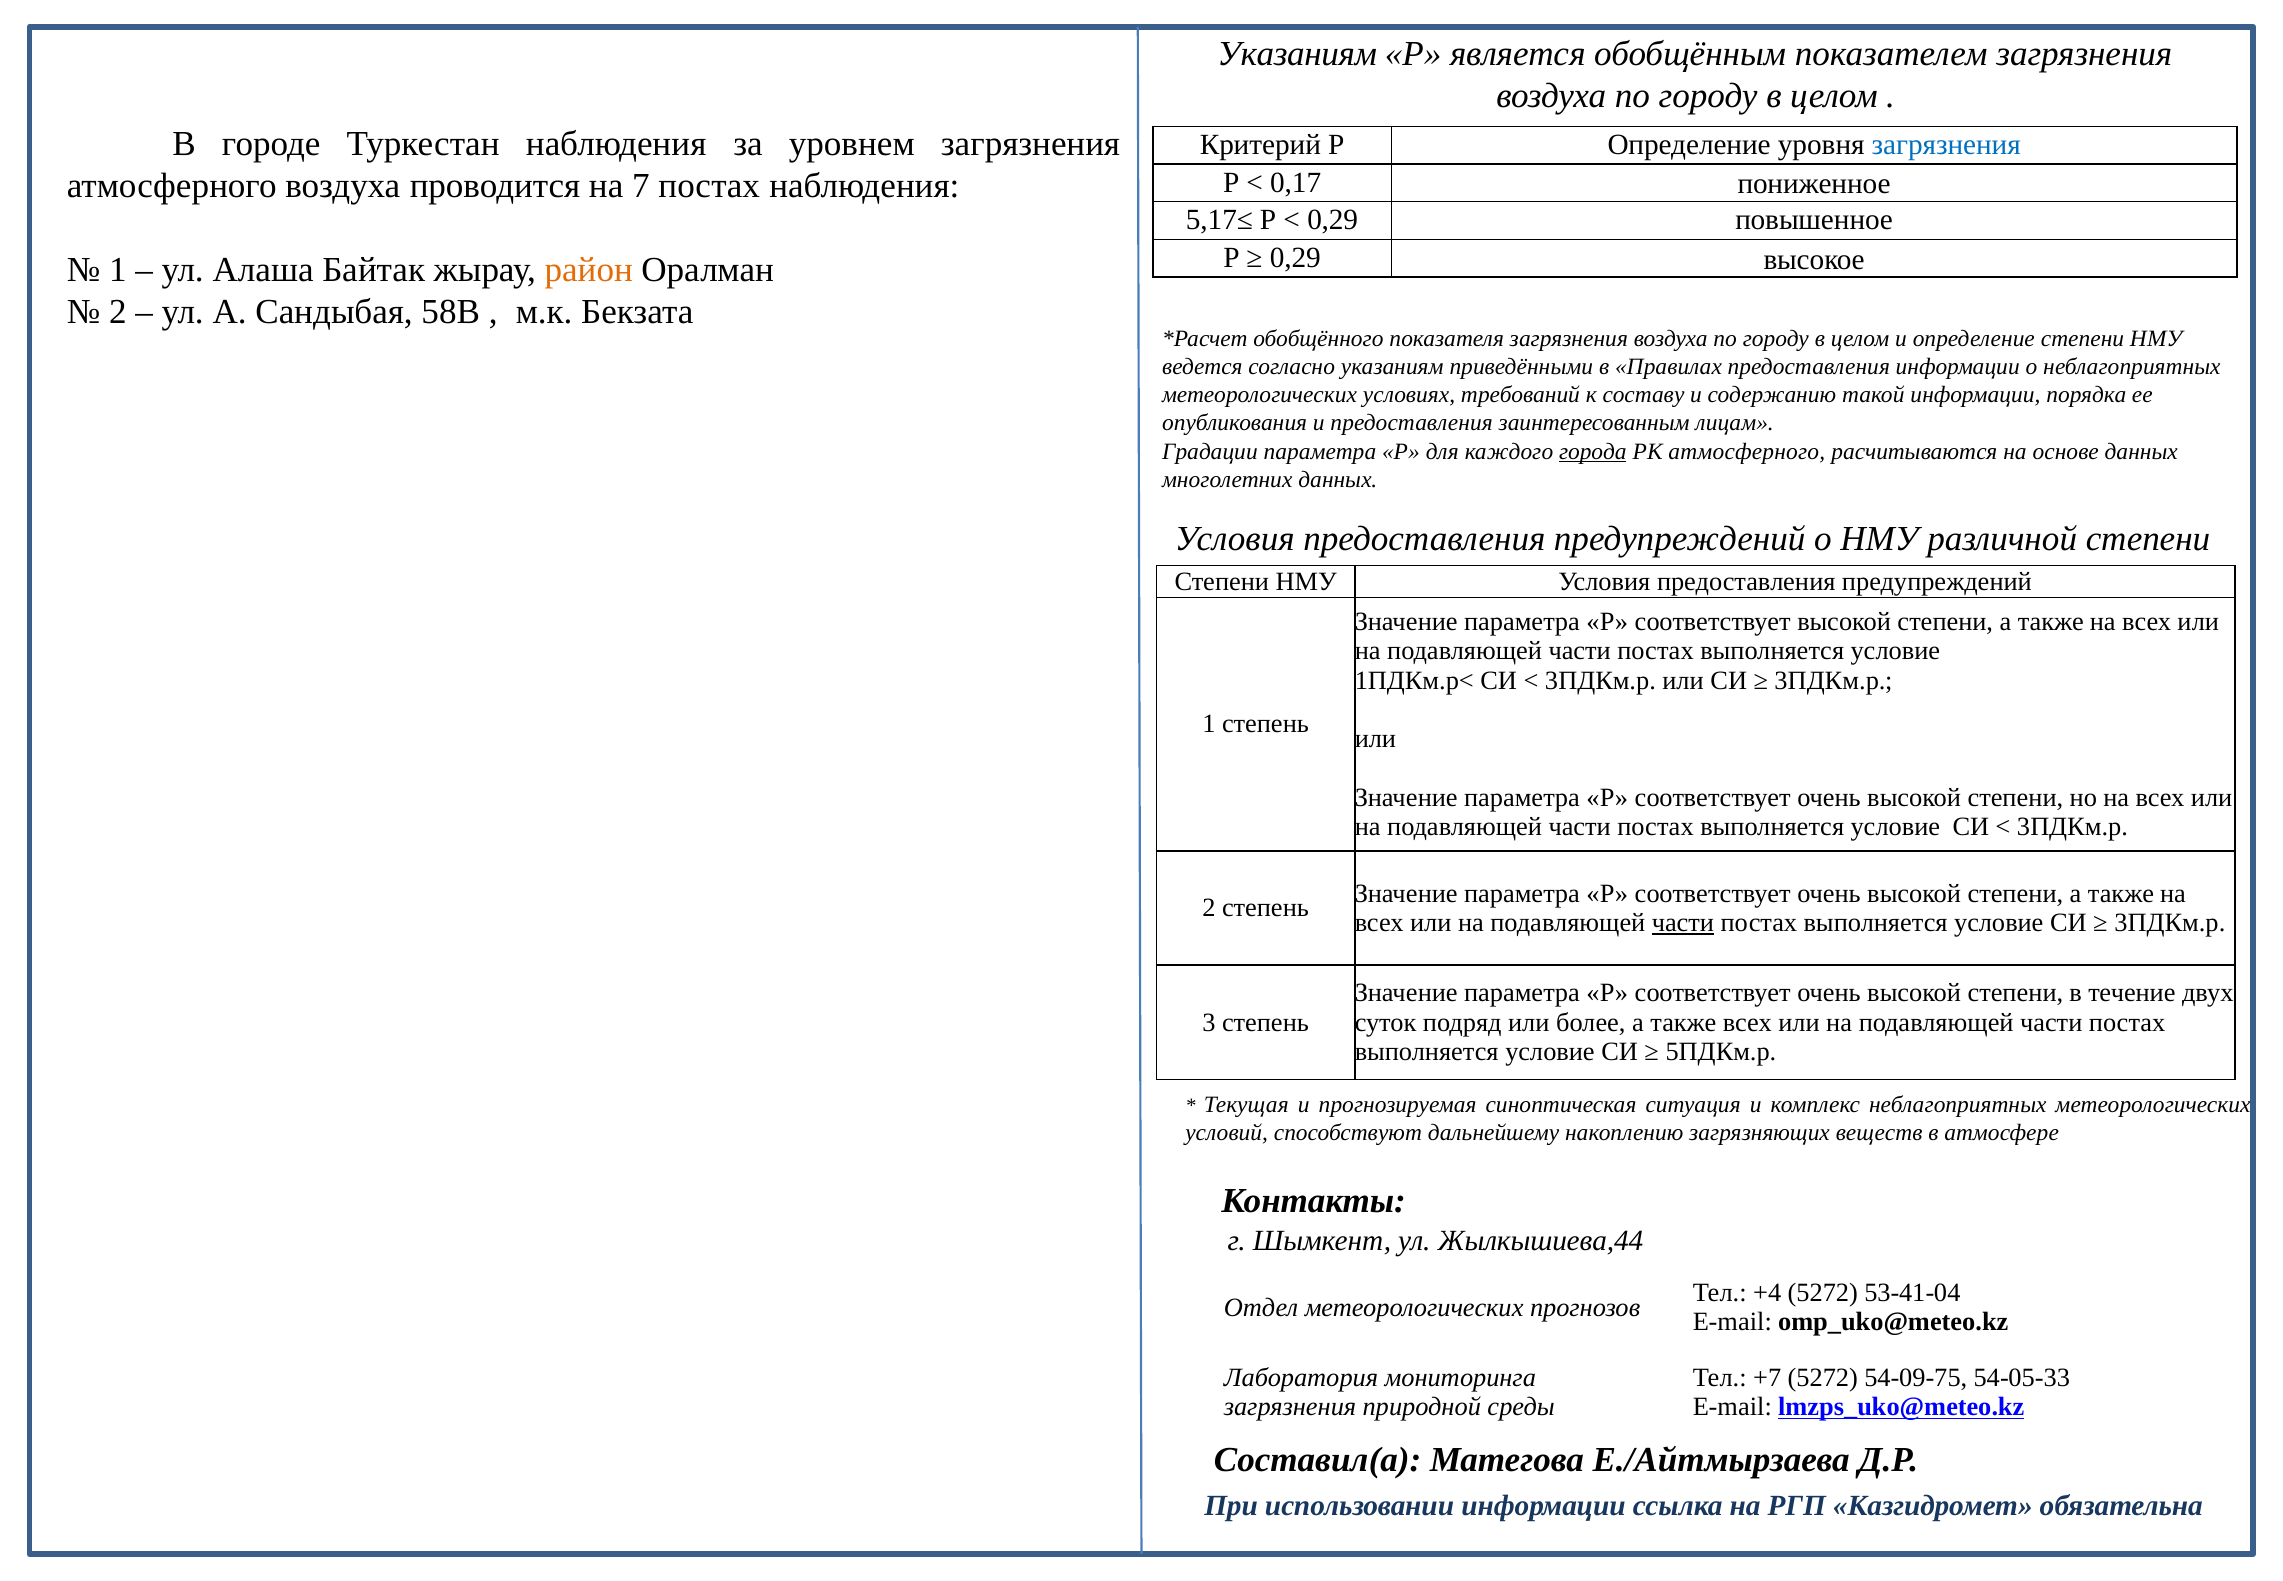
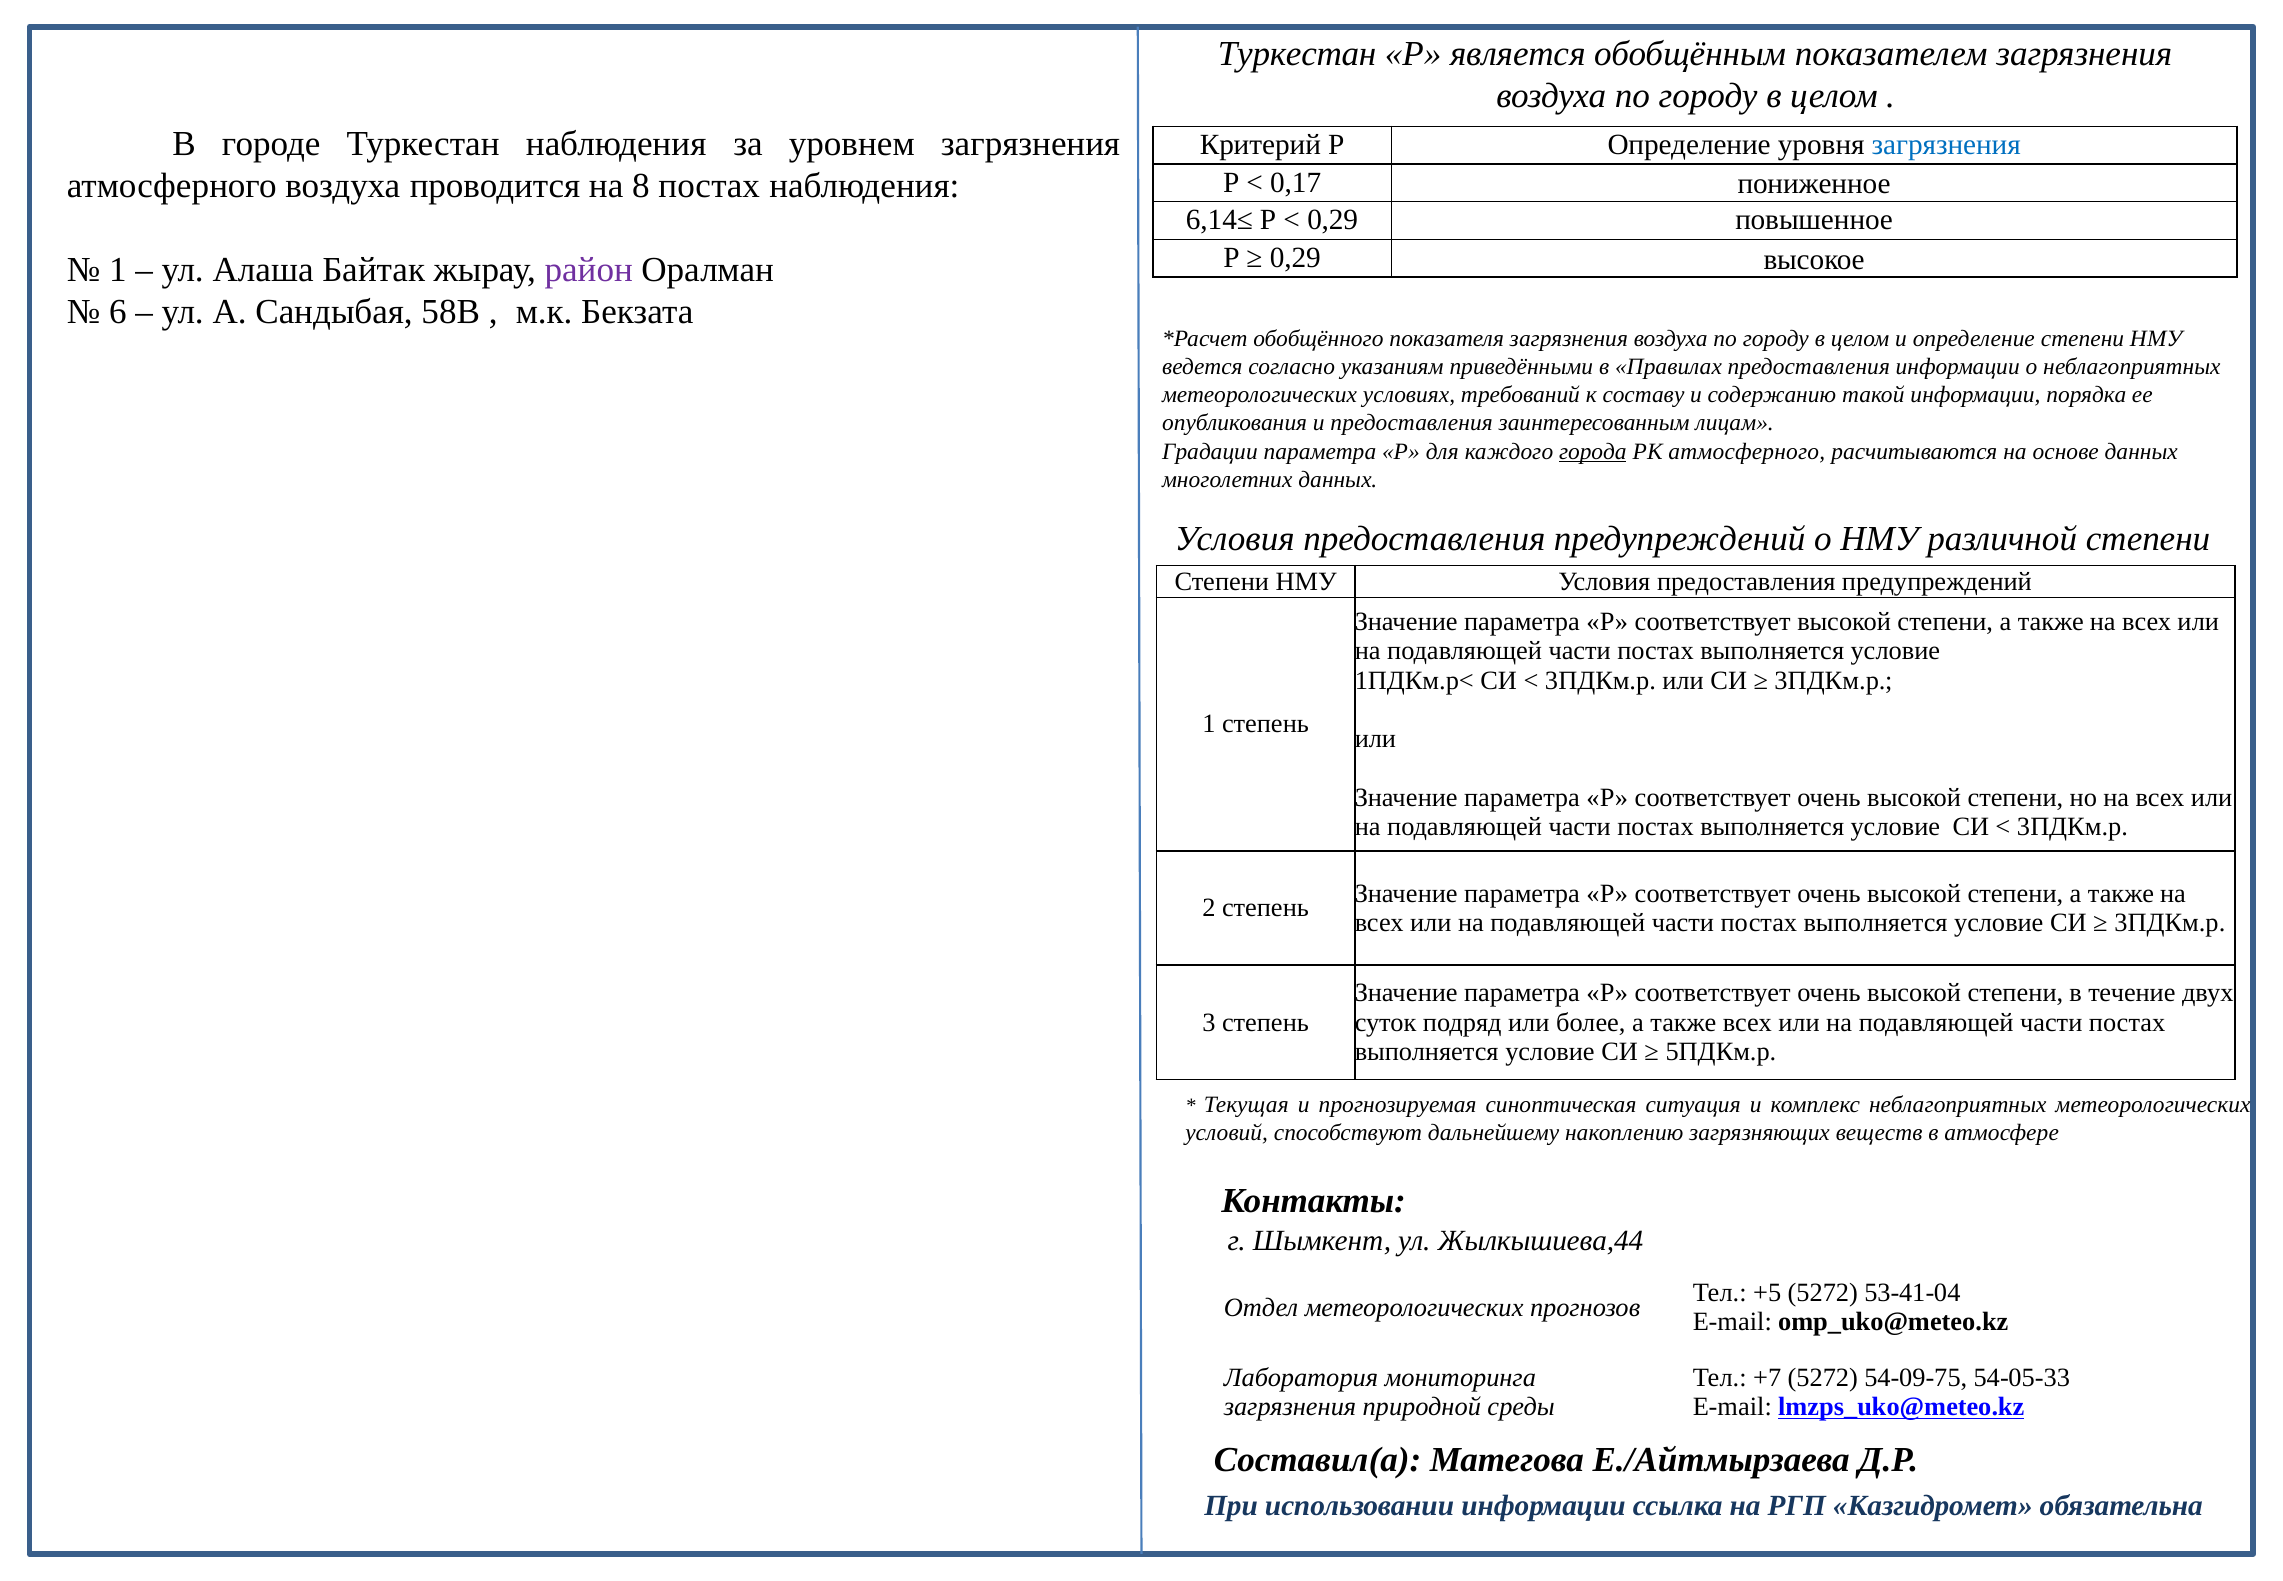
Указаниям: Указаниям -> Туркестан (1297, 54)
7: 7 -> 8 (641, 186)
5,17≤: 5,17≤ -> 6,14≤ (1219, 220)
район colour: orange -> purple (589, 270)
2: 2 -> 6 (118, 312)
части underline: present -> none (1683, 923)
+4: +4 -> +5 (1767, 1293)
